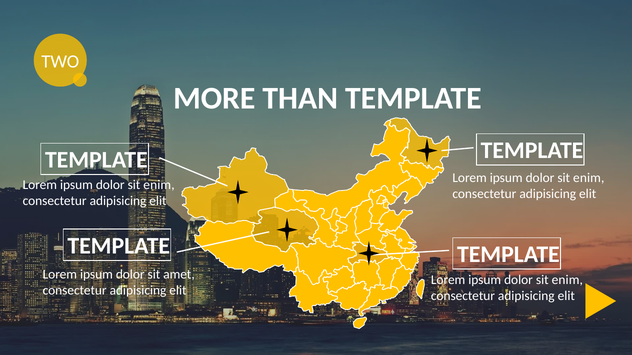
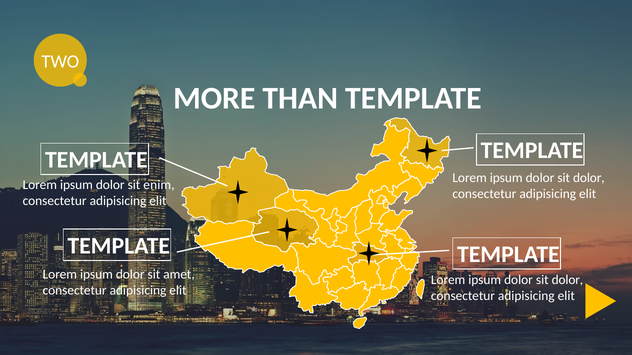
enim: enim -> dolor (589, 178)
enim: enim -> dolor (567, 280)
